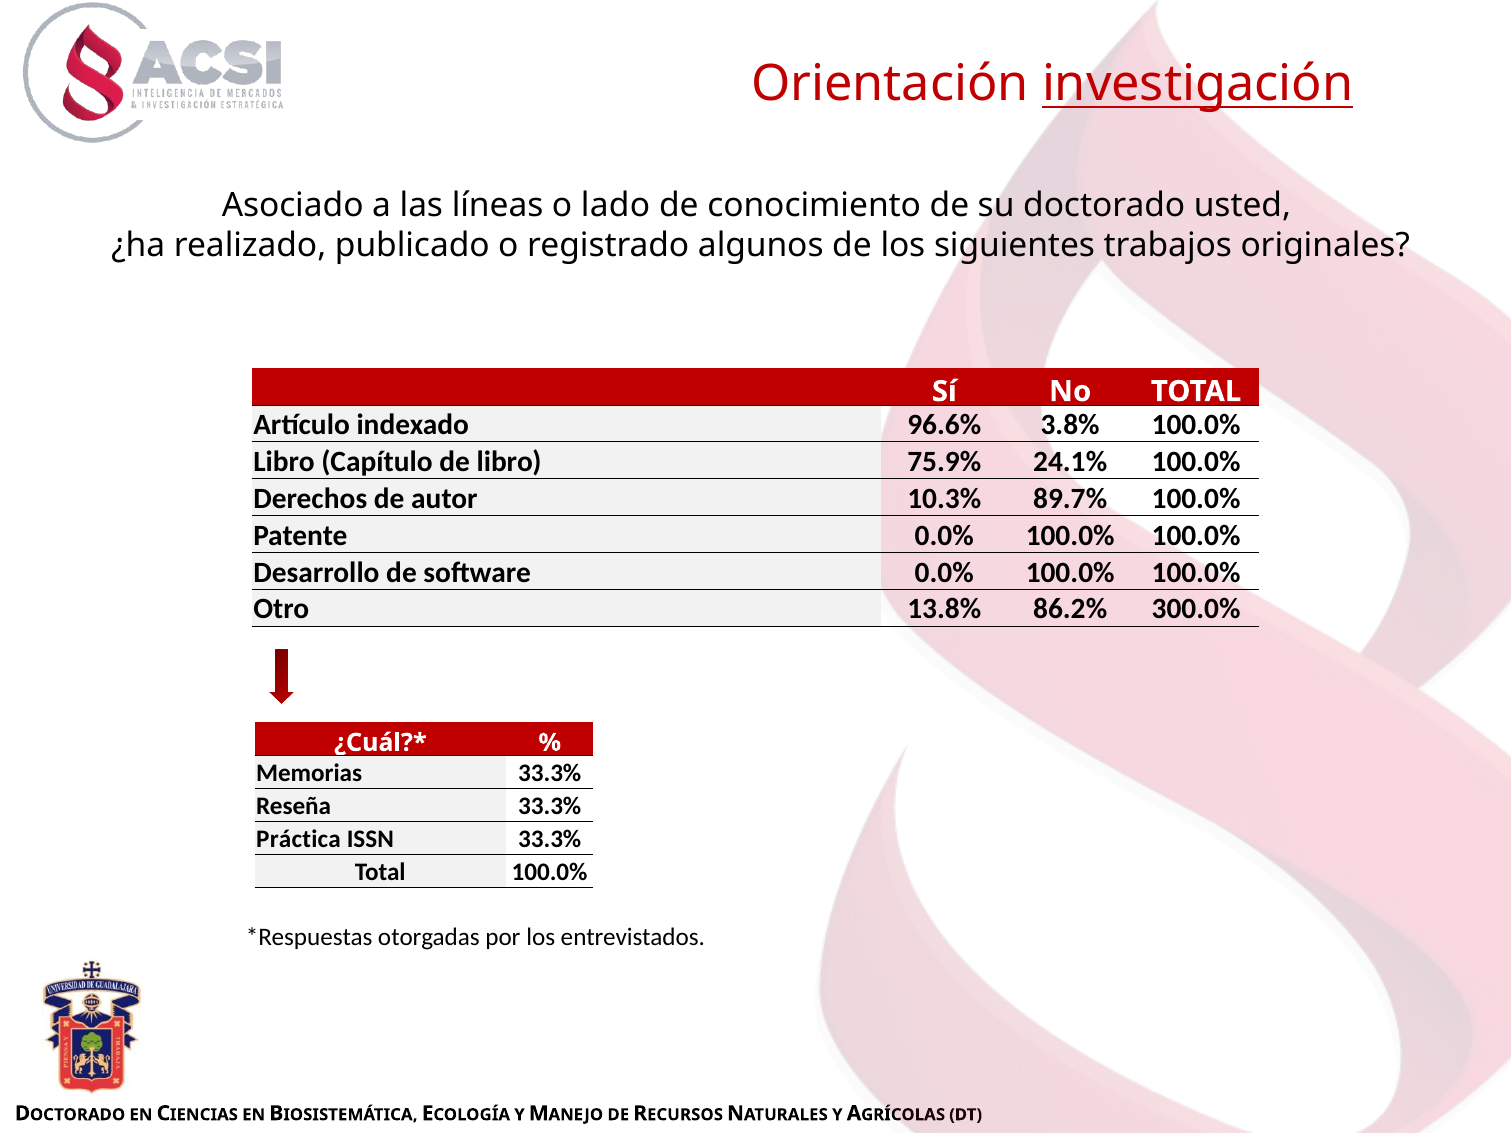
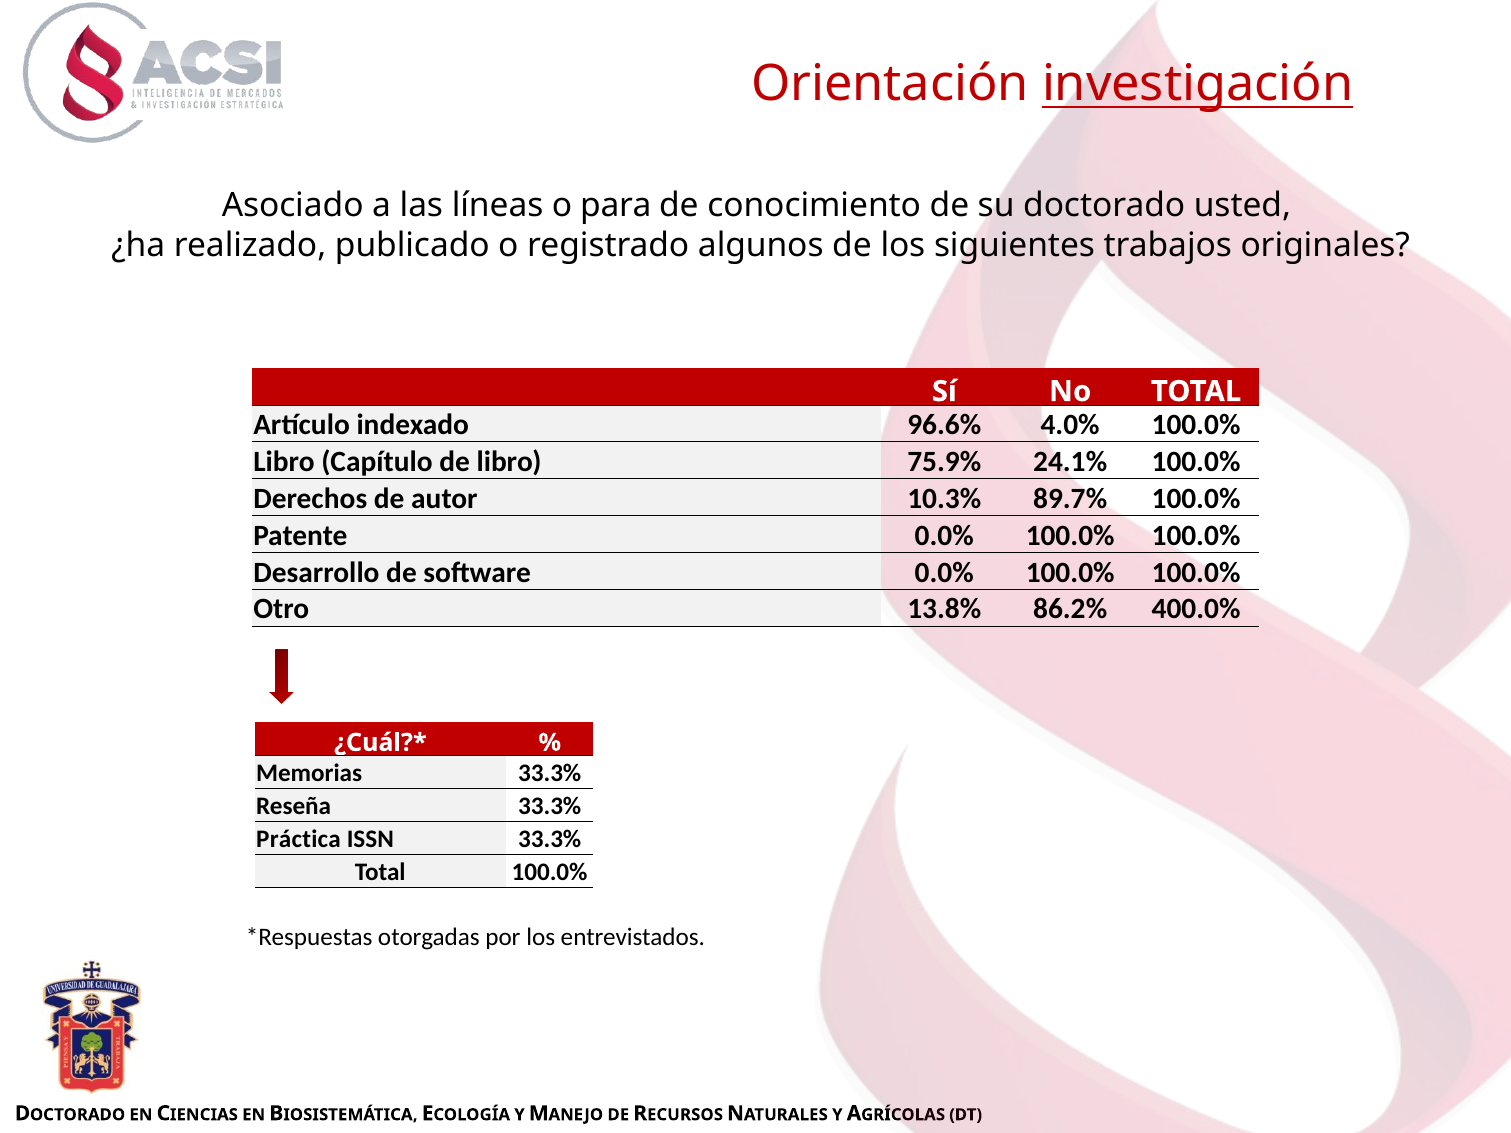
lado: lado -> para (616, 206)
3.8%: 3.8% -> 4.0% (1070, 425)
300.0%: 300.0% -> 400.0% (1196, 609)
